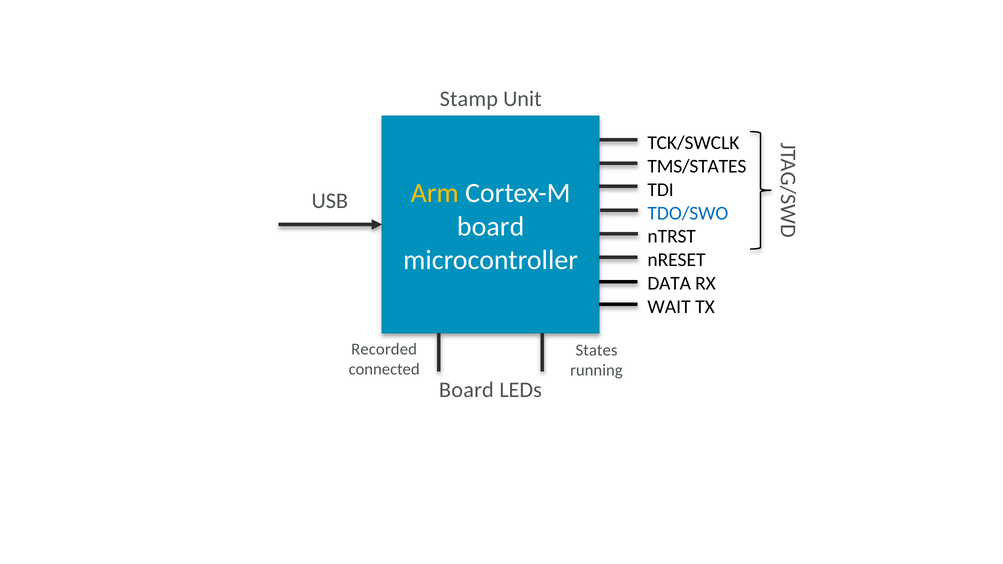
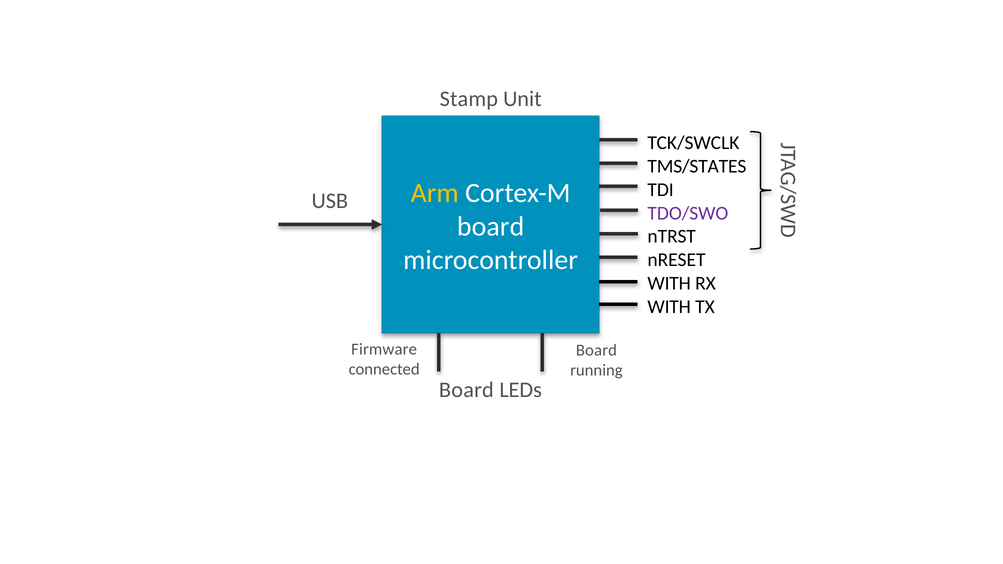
TDO/SWO colour: blue -> purple (688, 213)
DATA: DATA -> WITH (669, 283)
WAIT: WAIT -> WITH (669, 307)
Recorded: Recorded -> Firmware (384, 349)
States: States -> Board (596, 350)
